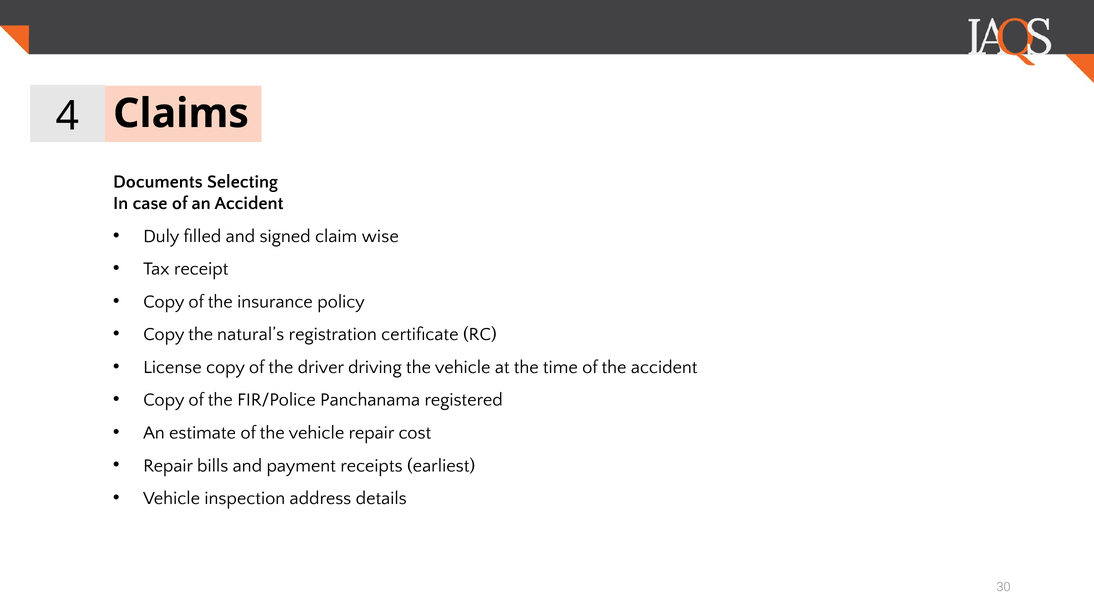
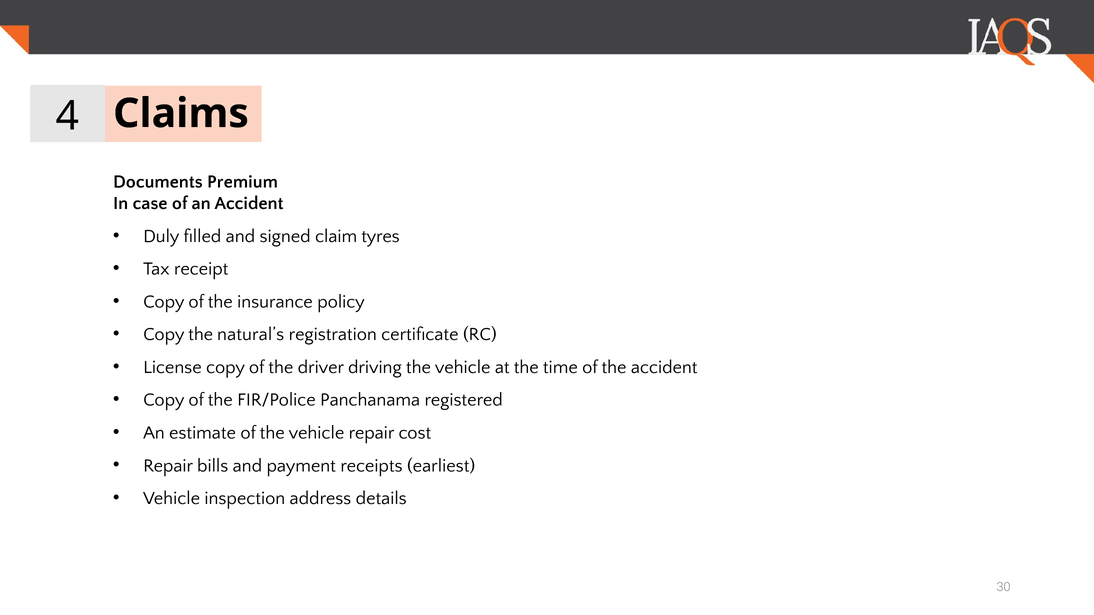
Selecting: Selecting -> Premium (242, 182)
wise: wise -> tyres (381, 236)
